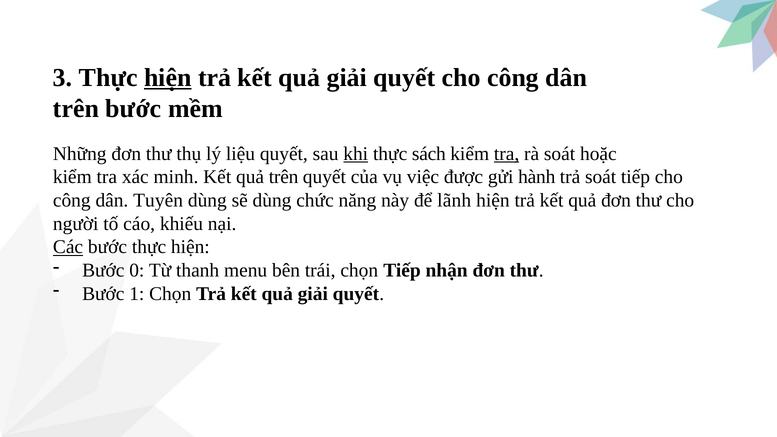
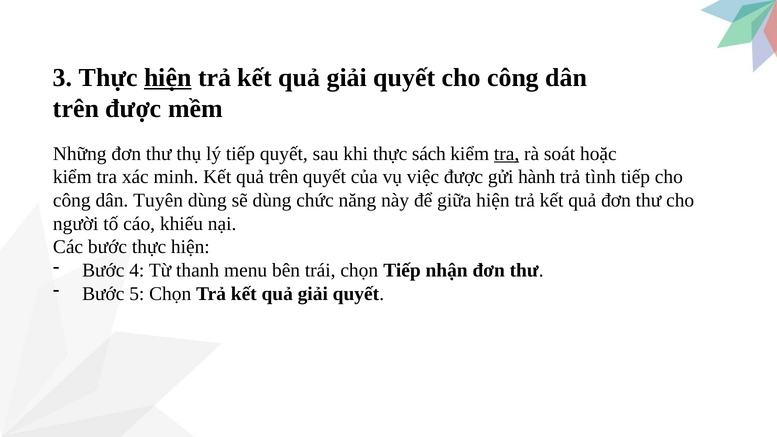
trên bước: bước -> được (133, 109)
lý liệu: liệu -> tiếp (240, 154)
khi underline: present -> none (356, 154)
trả soát: soát -> tình (601, 177)
lãnh: lãnh -> giữa (454, 200)
Các underline: present -> none (68, 247)
0: 0 -> 4 (137, 270)
1: 1 -> 5 (137, 294)
